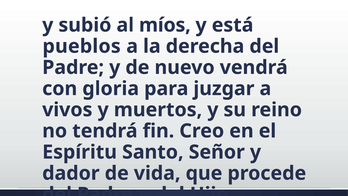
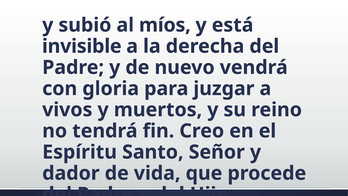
pueblos: pueblos -> invisible (82, 46)
